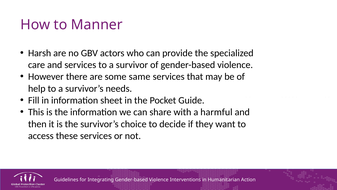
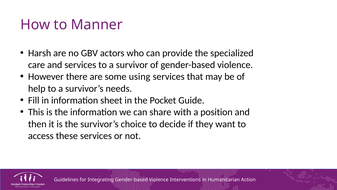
same: same -> using (140, 77)
harmful: harmful -> position (216, 112)
